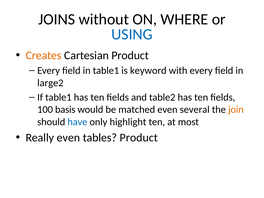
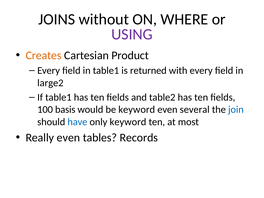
USING colour: blue -> purple (132, 34)
keyword: keyword -> returned (148, 71)
be matched: matched -> keyword (137, 110)
join colour: orange -> blue (236, 110)
only highlight: highlight -> keyword (128, 122)
tables Product: Product -> Records (139, 138)
